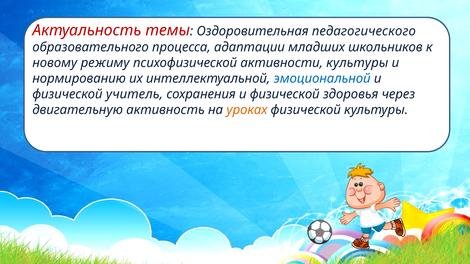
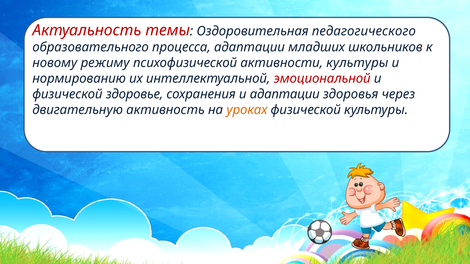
эмоциональной colour: blue -> red (322, 79)
учитель: учитель -> здоровье (135, 94)
сохранения и физической: физической -> адаптации (285, 94)
